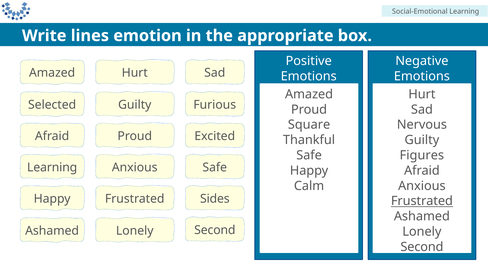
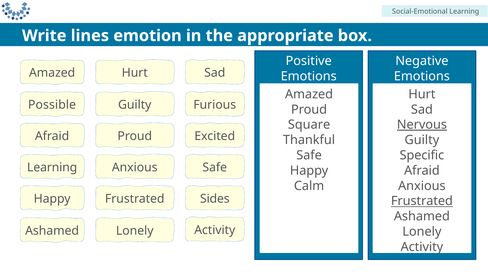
Selected: Selected -> Possible (52, 105)
Nervous underline: none -> present (422, 125)
Figures: Figures -> Specific (422, 155)
Ashamed Second: Second -> Activity (215, 230)
Second: Second -> Activity (422, 246)
